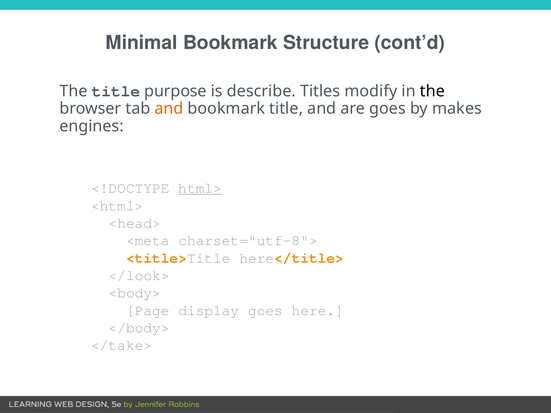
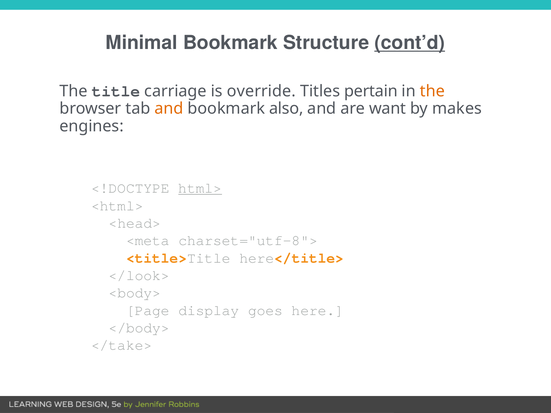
cont’d underline: none -> present (410, 43)
purpose: purpose -> carriage (175, 91)
describe: describe -> override (261, 91)
modify: modify -> pertain (371, 91)
the colour: black -> orange (432, 91)
bookmark title: title -> also (286, 109)
are goes: goes -> want (388, 109)
